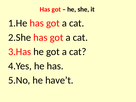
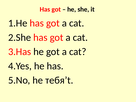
have’t: have’t -> тебя’t (59, 80)
